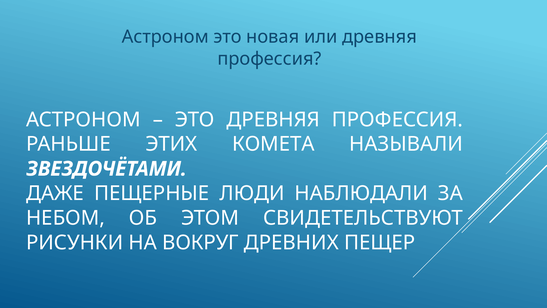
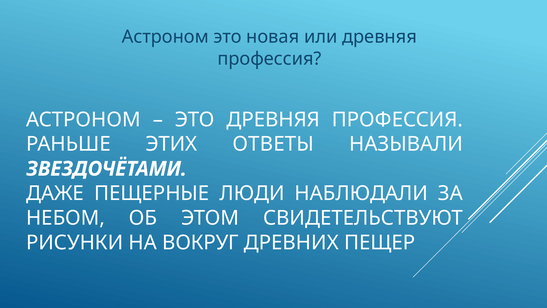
КОМЕТА: КОМЕТА -> ОТВЕТЫ (273, 144)
